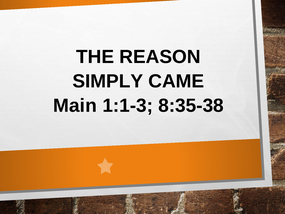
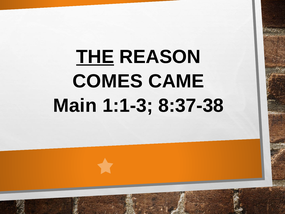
THE underline: none -> present (95, 57)
SIMPLY: SIMPLY -> COMES (108, 81)
8:35-38: 8:35-38 -> 8:37-38 (191, 105)
